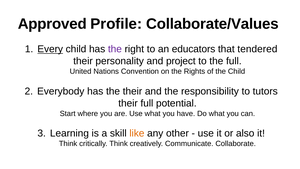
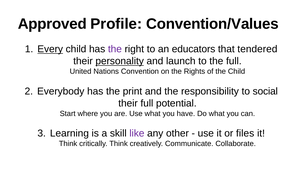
Collaborate/Values: Collaborate/Values -> Convention/Values (212, 24)
personality underline: none -> present (120, 61)
project: project -> launch (181, 61)
the their: their -> print (132, 91)
tutors: tutors -> social (265, 91)
like colour: orange -> purple (137, 133)
also: also -> files (245, 133)
